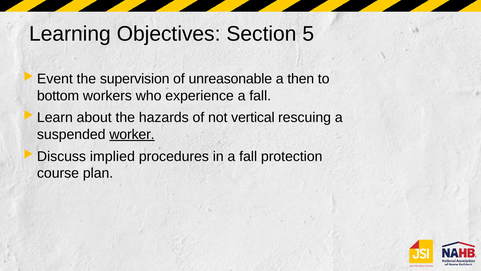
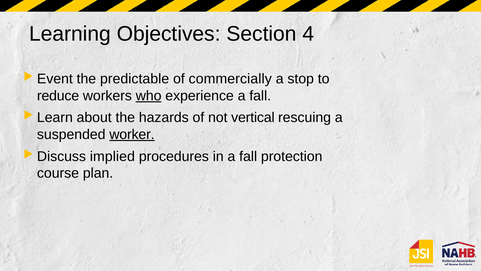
5: 5 -> 4 (308, 34)
supervision: supervision -> predictable (135, 79)
unreasonable: unreasonable -> commercially (230, 79)
then: then -> stop (301, 79)
bottom: bottom -> reduce (58, 96)
who underline: none -> present (149, 96)
